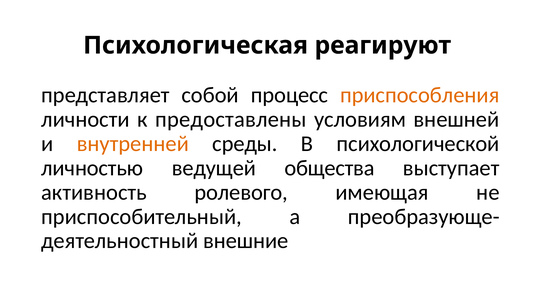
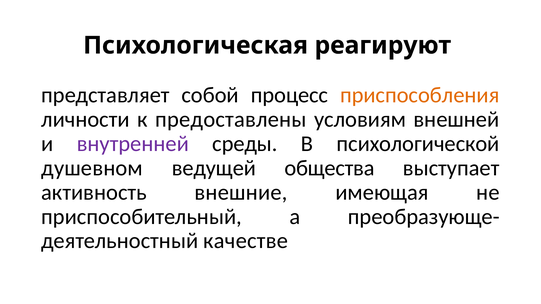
внутренней colour: orange -> purple (133, 144)
личностью: личностью -> душевном (92, 168)
ролевого: ролевого -> внешние (241, 192)
внешние: внешние -> качестве (246, 241)
